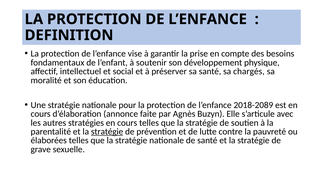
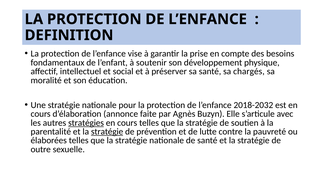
2018-2089: 2018-2089 -> 2018-2032 (253, 105)
stratégies underline: none -> present (86, 123)
grave: grave -> outre (41, 149)
